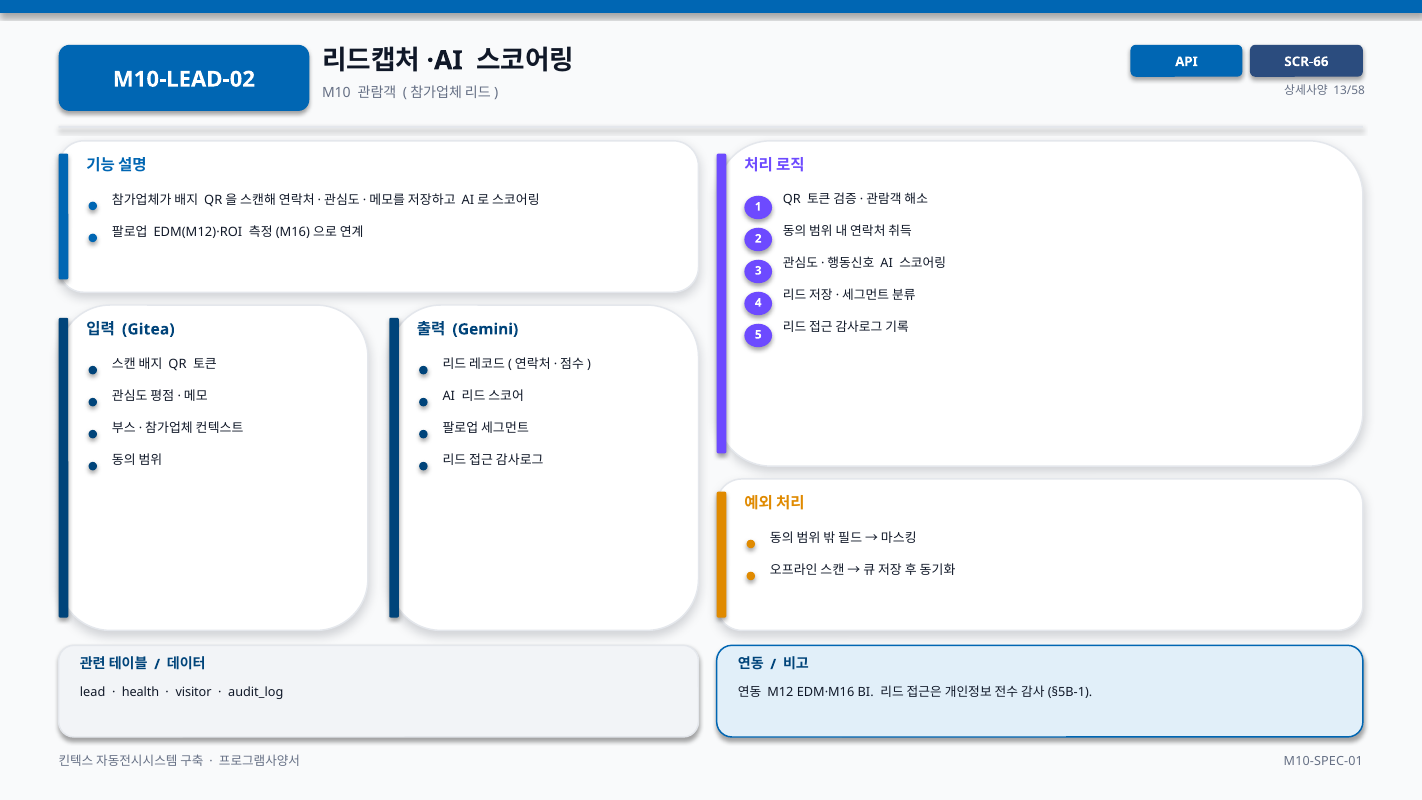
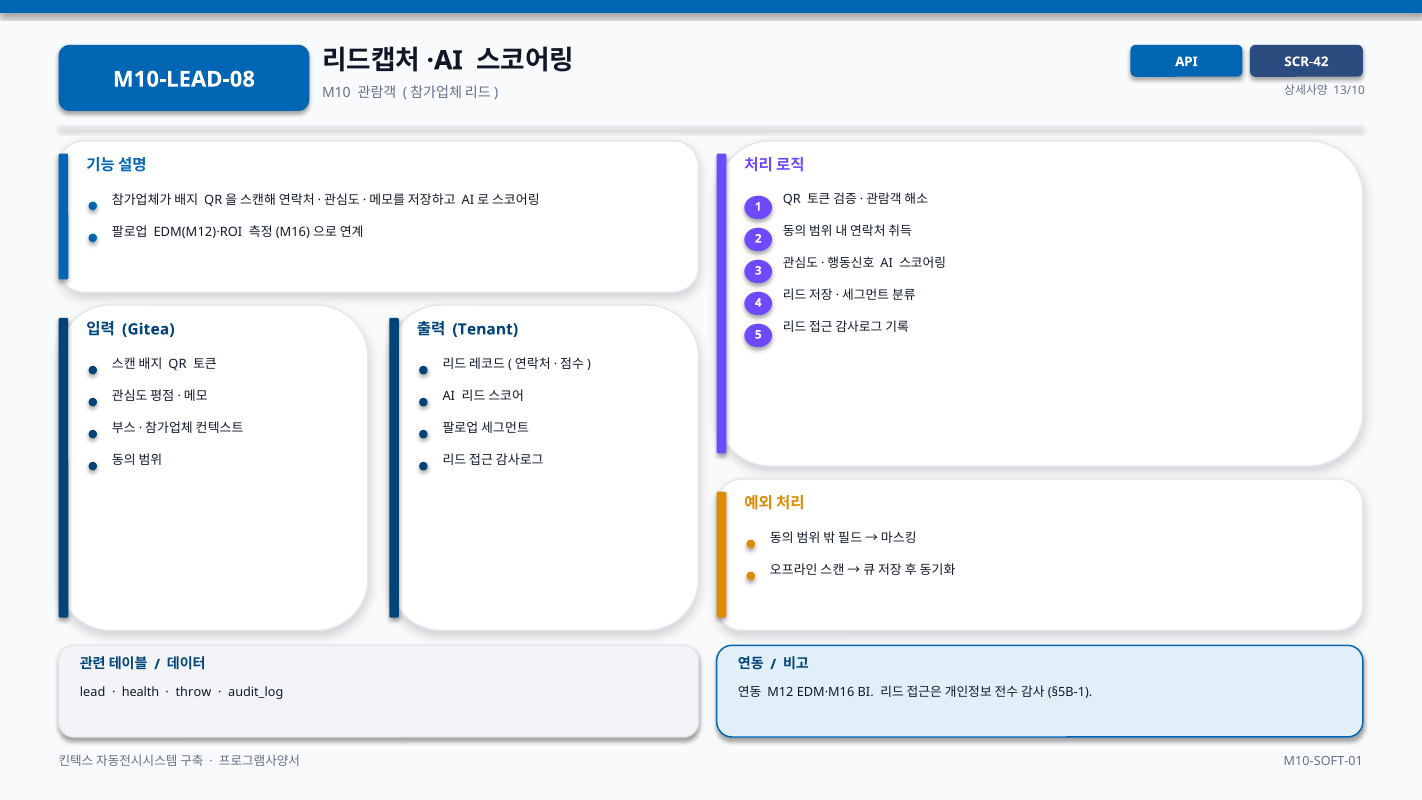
SCR-66: SCR-66 -> SCR-42 (1306, 62)
M10-LEAD-02: M10-LEAD-02 -> M10-LEAD-08 (184, 79)
13/58: 13/58 -> 13/10 (1349, 91)
Gemini: Gemini -> Tenant (485, 329)
visitor: visitor -> throw (193, 692)
M10-SPEC-01: M10-SPEC-01 -> M10-SOFT-01 (1323, 761)
